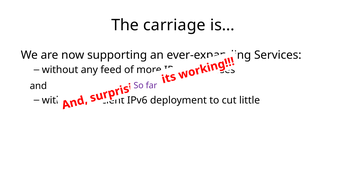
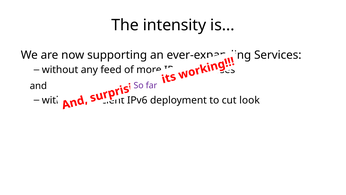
carriage: carriage -> intensity (175, 25)
little: little -> look (250, 100)
